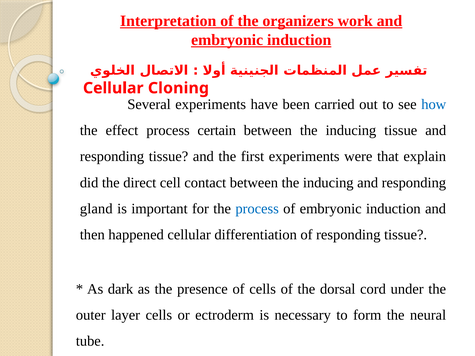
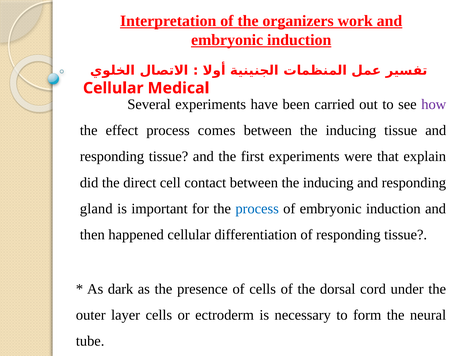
Cloning: Cloning -> Medical (178, 88)
how colour: blue -> purple (434, 104)
certain: certain -> comes (217, 131)
